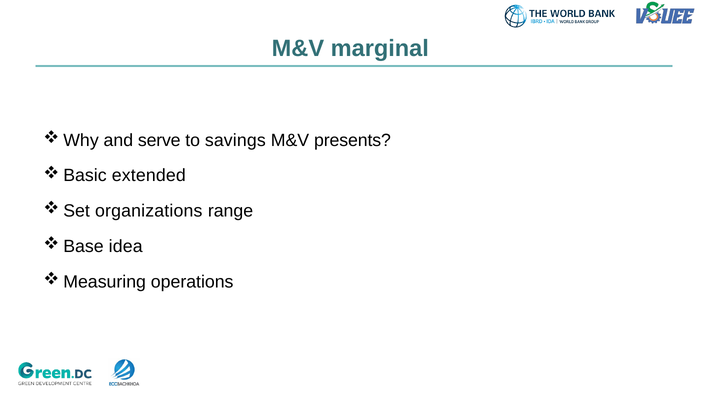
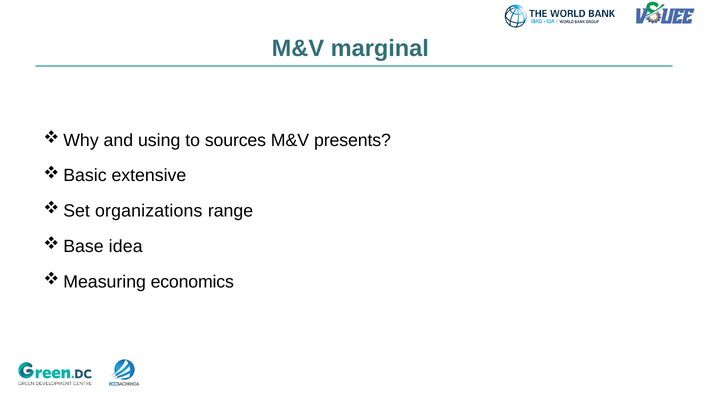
serve: serve -> using (159, 140)
savings: savings -> sources (235, 140)
extended: extended -> extensive (149, 176)
operations: operations -> economics (192, 282)
